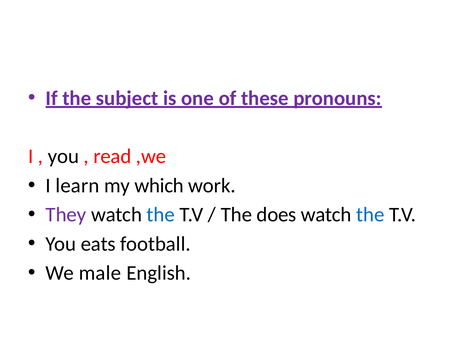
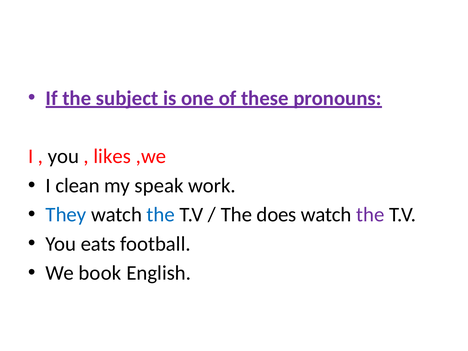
read: read -> likes (112, 156)
learn: learn -> clean (78, 186)
which: which -> speak (159, 186)
They colour: purple -> blue (66, 215)
the colour: blue -> purple (370, 215)
male: male -> book (100, 273)
